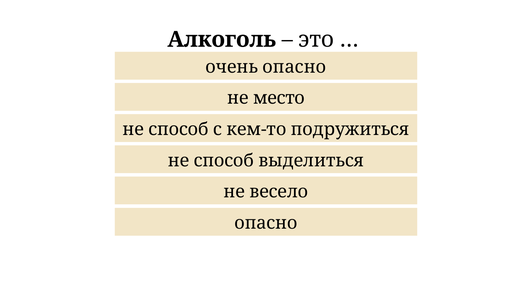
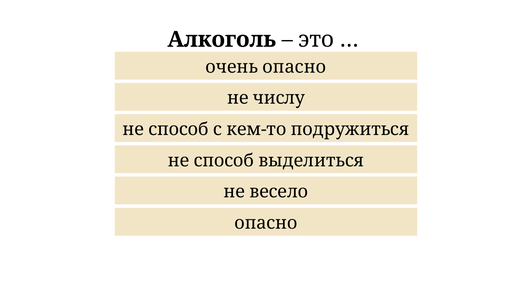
место: место -> числу (279, 98)
